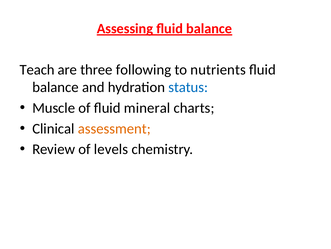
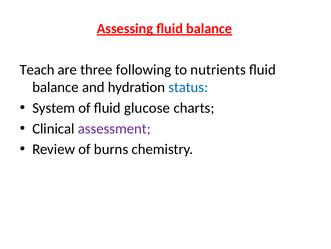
Muscle: Muscle -> System (54, 108)
mineral: mineral -> glucose (147, 108)
assessment colour: orange -> purple (114, 128)
levels: levels -> burns (111, 149)
